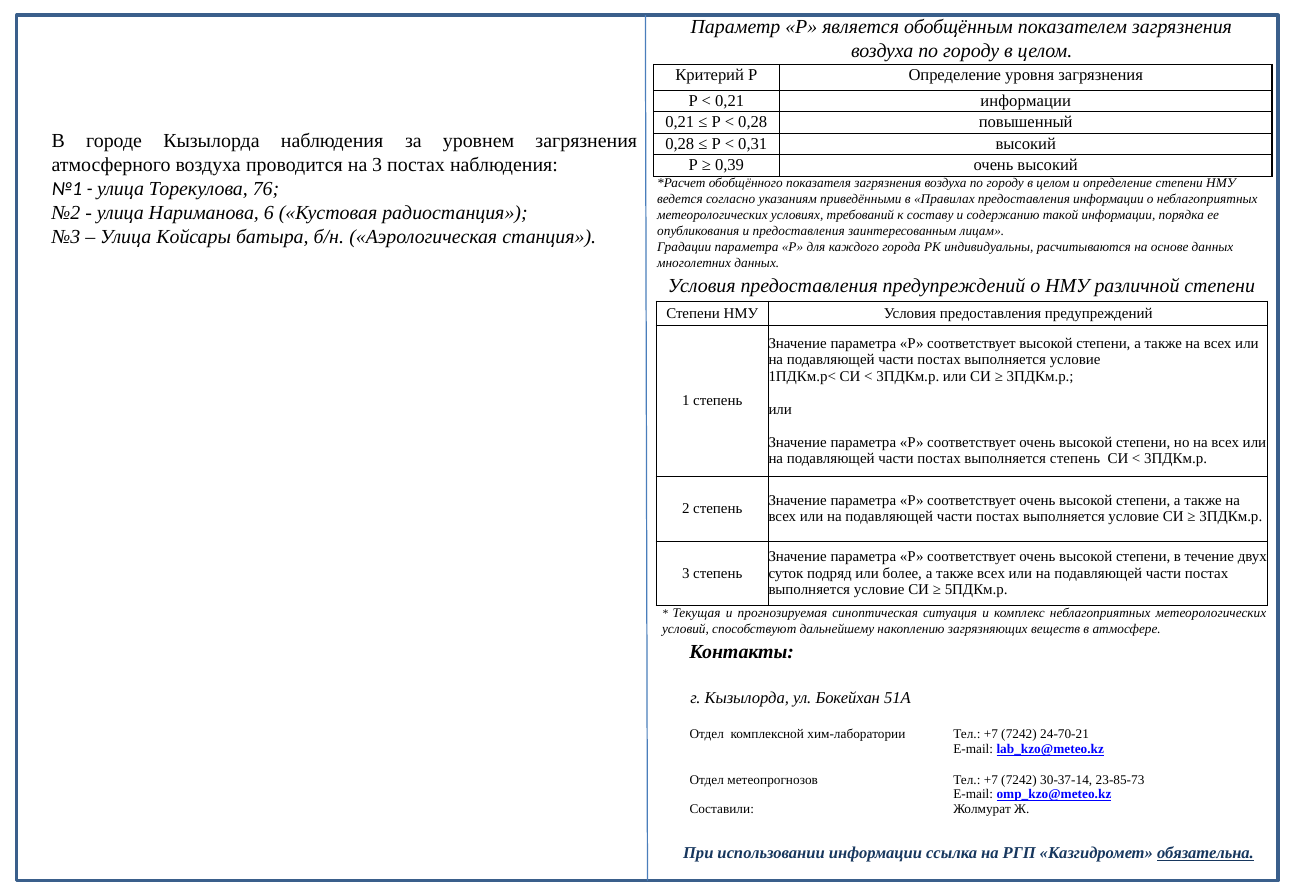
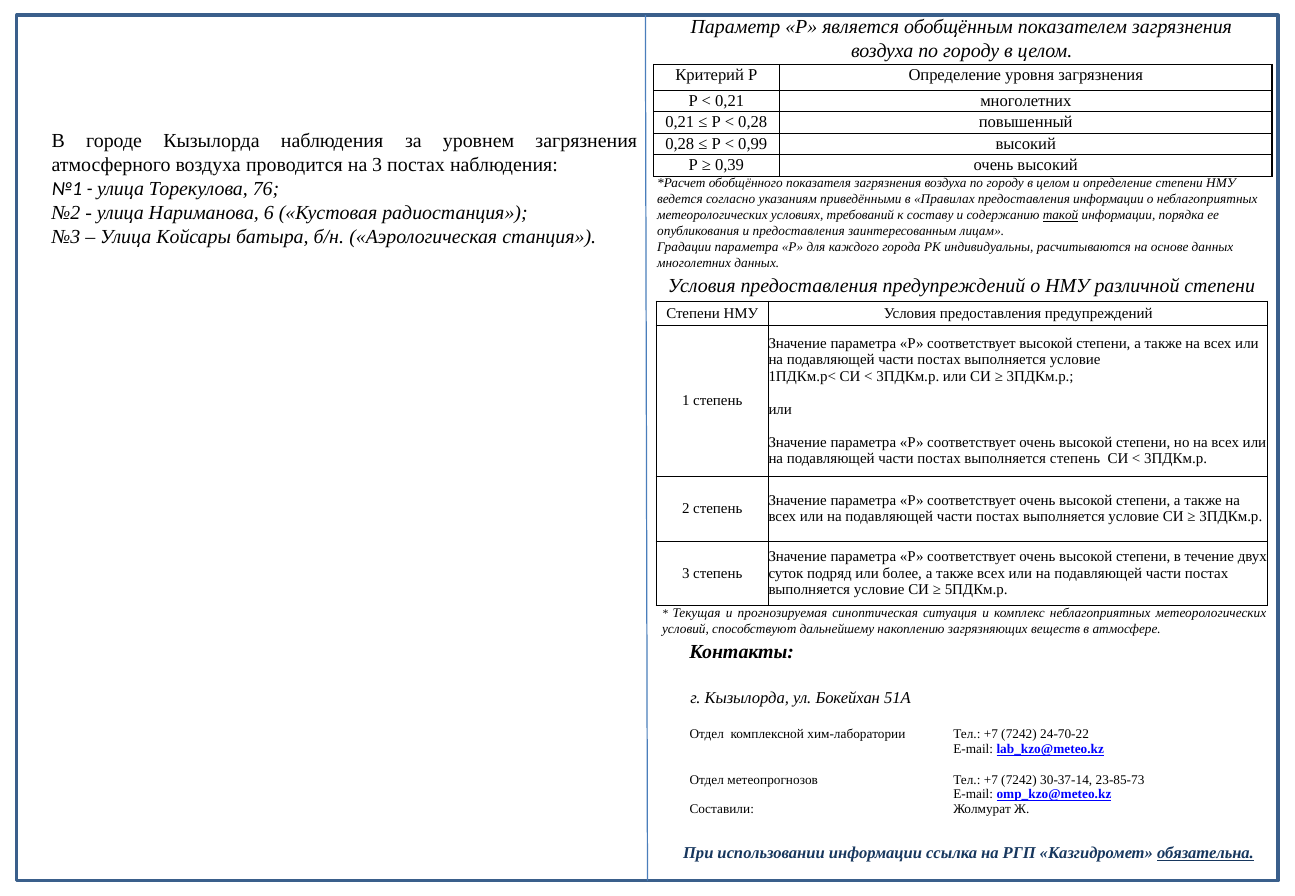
0,21 информации: информации -> многолетних (1026, 101)
0,31: 0,31 -> 0,99 (753, 144)
такой underline: none -> present (1061, 215)
24-70-21: 24-70-21 -> 24-70-22 (1065, 735)
